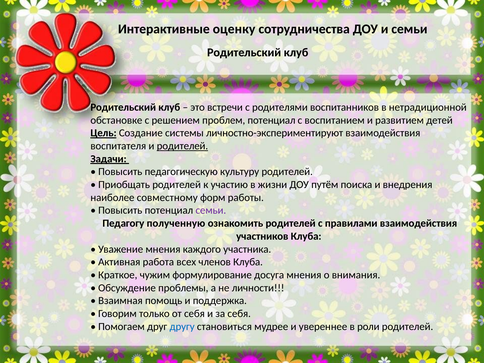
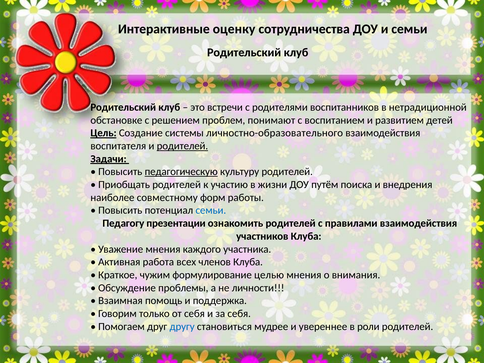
проблем потенциал: потенциал -> понимают (271, 120)
личностно-экспериментируют: личностно-экспериментируют -> личностно-образовательного (275, 133)
педагогическую underline: none -> present (181, 172)
семьи colour: purple -> blue (211, 210)
полученную: полученную -> презентации (176, 223)
досуга: досуга -> целью (269, 275)
